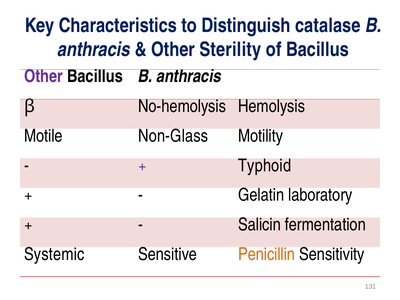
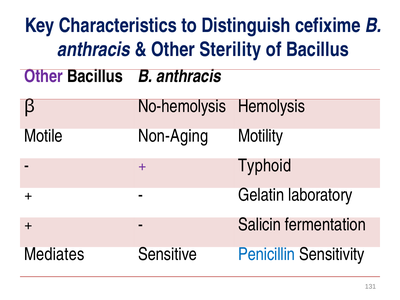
catalase: catalase -> cefixime (328, 26)
Non-Glass: Non-Glass -> Non-Aging (173, 136)
Systemic: Systemic -> Mediates (54, 254)
Penicillin colour: orange -> blue (267, 254)
